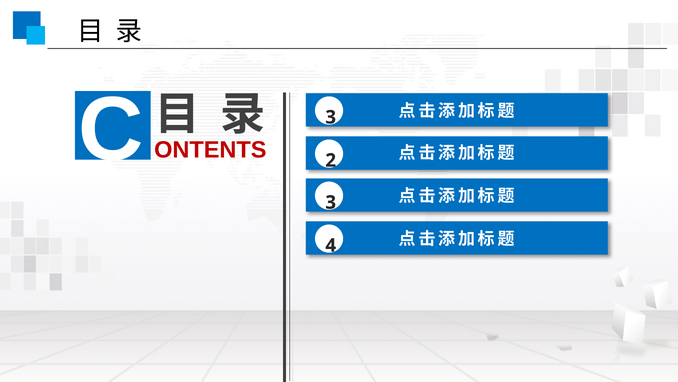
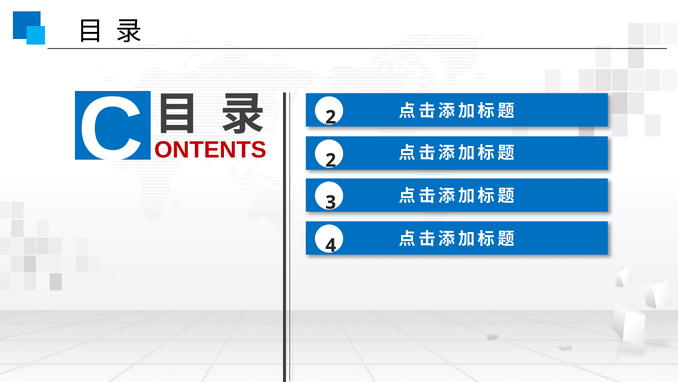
C 3: 3 -> 2 (331, 117)
